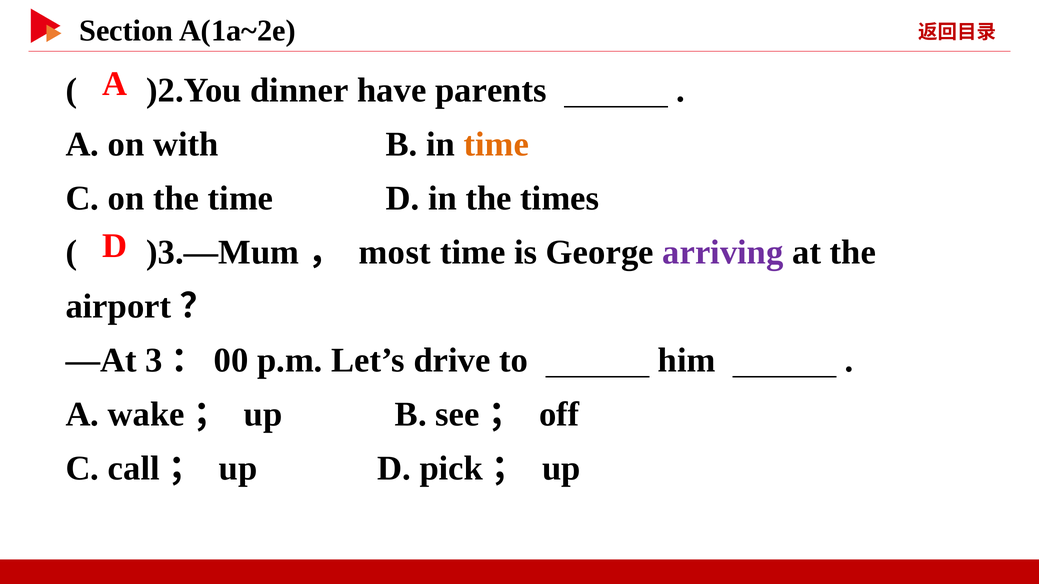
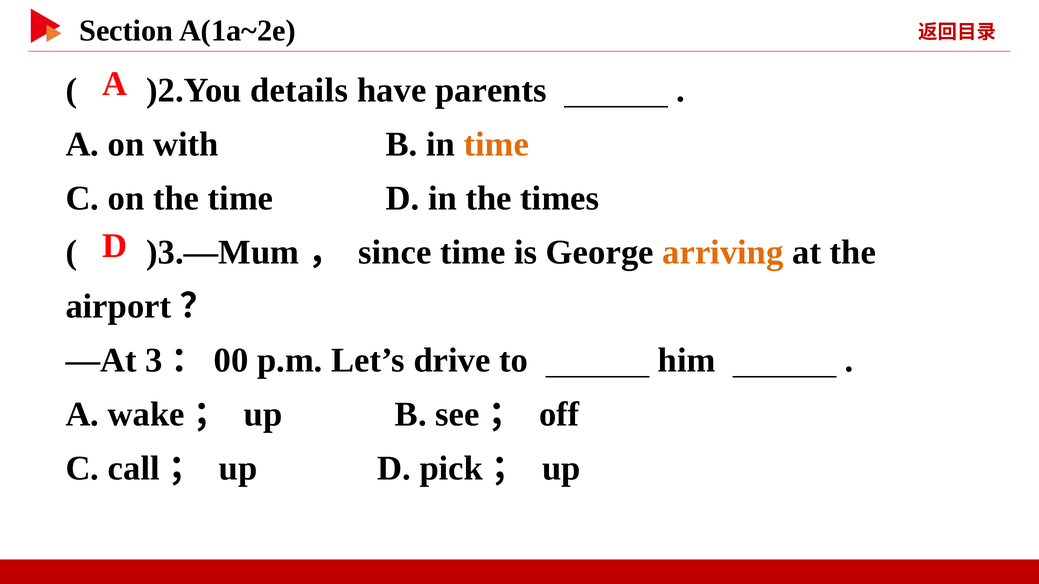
dinner: dinner -> details (299, 90)
most: most -> since (395, 252)
arriving colour: purple -> orange (723, 252)
